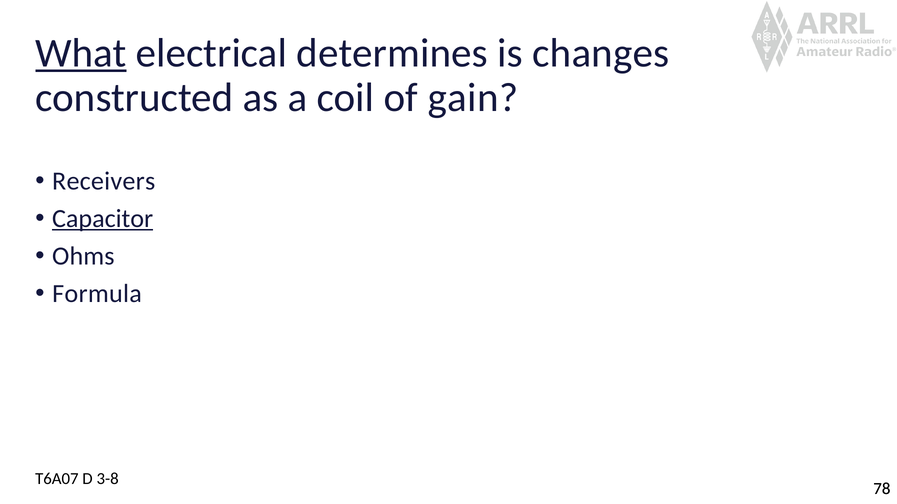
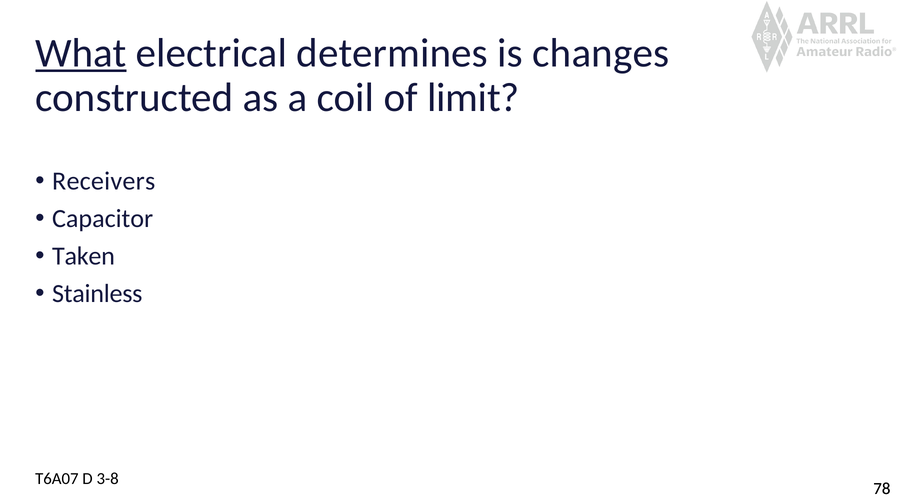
gain: gain -> limit (473, 98)
Capacitor underline: present -> none (103, 219)
Ohms: Ohms -> Taken (83, 256)
Formula: Formula -> Stainless (97, 294)
